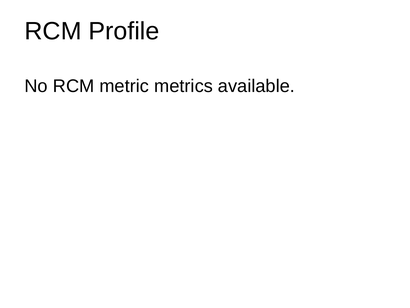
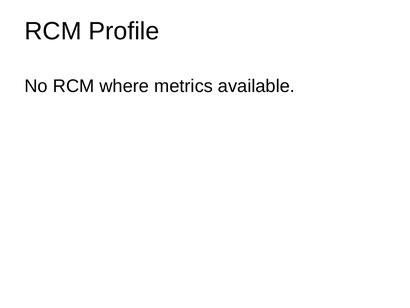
metric: metric -> where (124, 86)
